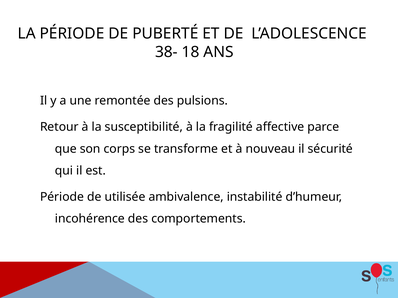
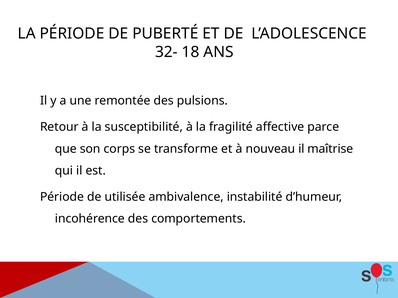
38-: 38- -> 32- (166, 52)
sécurité: sécurité -> maîtrise (330, 149)
